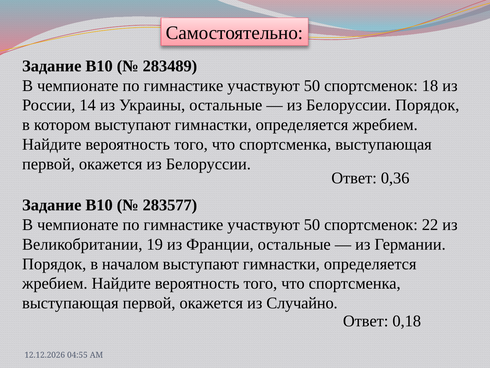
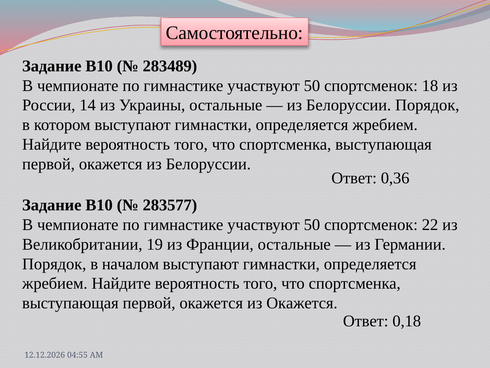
из Случайно: Случайно -> Окажется (302, 303)
